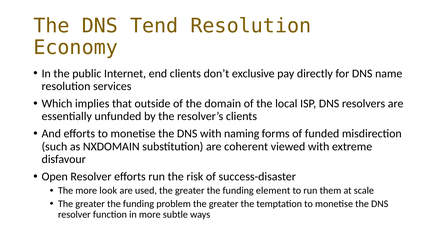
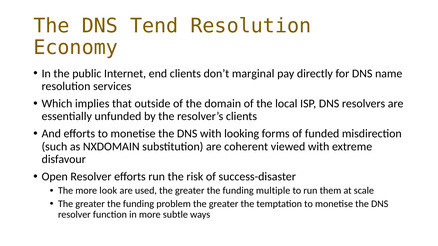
exclusive: exclusive -> marginal (253, 74)
naming: naming -> looking (242, 134)
element: element -> multiple (273, 191)
